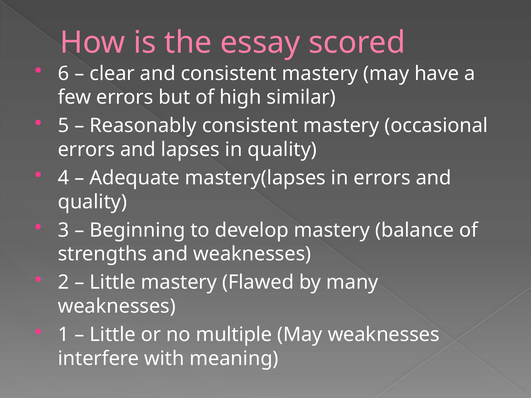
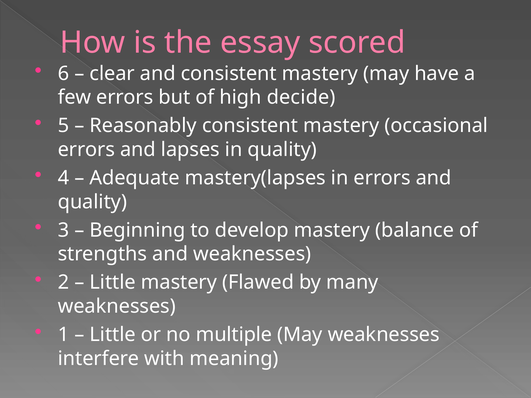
similar: similar -> decide (301, 97)
